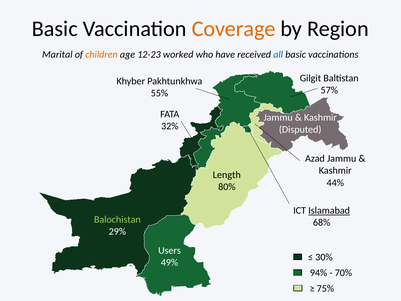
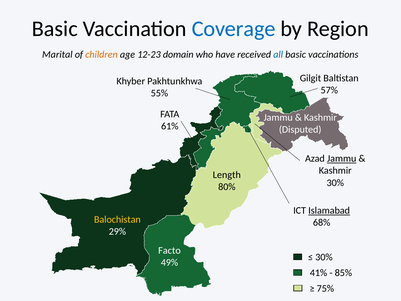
Coverage colour: orange -> blue (234, 29)
worked: worked -> domain (178, 54)
32%: 32% -> 61% (170, 126)
Jammu underline: none -> present (342, 158)
44%: 44% -> 30% (335, 183)
Balochistan colour: light green -> yellow (117, 219)
Users: Users -> Facto (169, 250)
94%: 94% -> 41% (319, 273)
70%: 70% -> 85% (343, 273)
